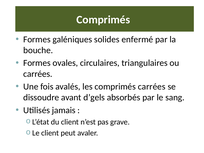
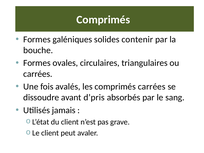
enfermé: enfermé -> contenir (137, 39)
d’gels: d’gels -> d’pris (94, 97)
